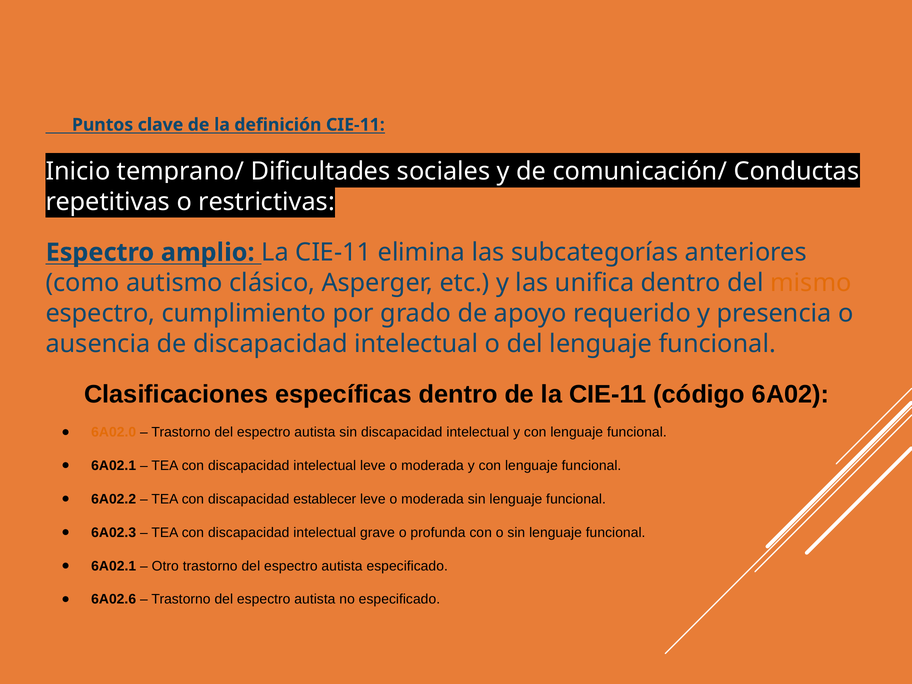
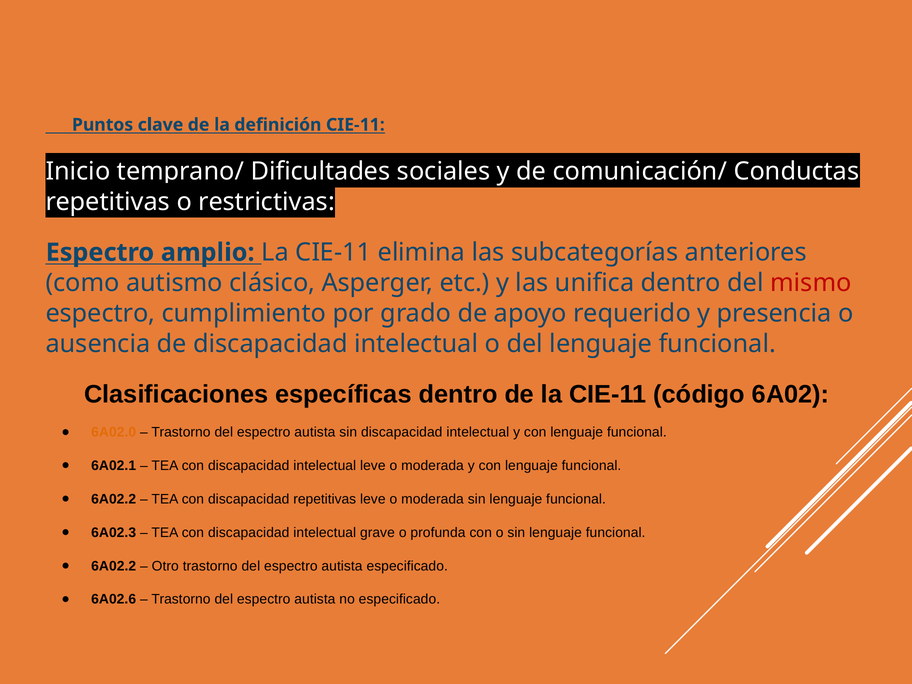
mismo colour: orange -> red (811, 283)
discapacidad establecer: establecer -> repetitivas (325, 499)
6A02.1: 6A02.1 -> 6A02.2 (114, 566)
